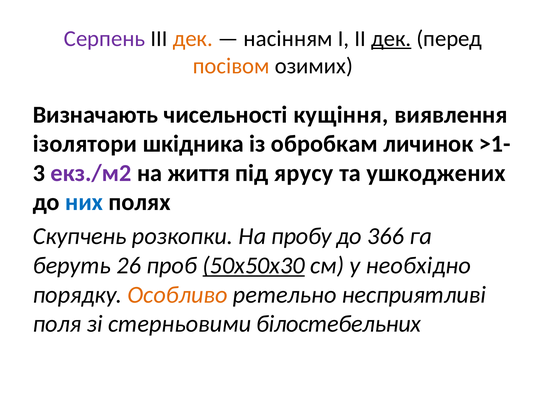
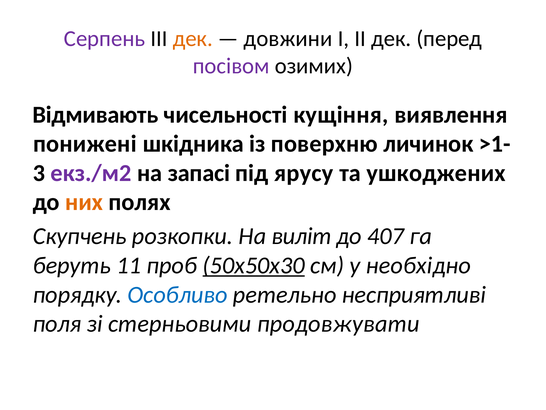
насінням: насінням -> довжини (288, 38)
дек underline: present -> none (391, 38)
посівом colour: orange -> purple (231, 66)
Визначають: Визначають -> Відмивають (96, 115)
ізолятори: ізолятори -> понижені (85, 144)
обробкам: обробкам -> поверхню (324, 144)
життя: життя -> запасі (199, 173)
них colour: blue -> orange (84, 202)
пробу: пробу -> виліт (301, 236)
366: 366 -> 407 (386, 236)
26: 26 -> 11 (129, 265)
Особливо colour: orange -> blue (178, 294)
білостебельних: білостебельних -> продовжувати (338, 323)
